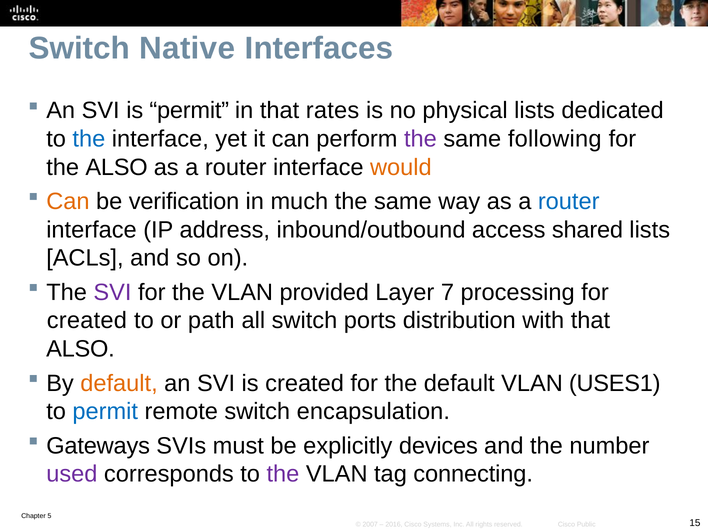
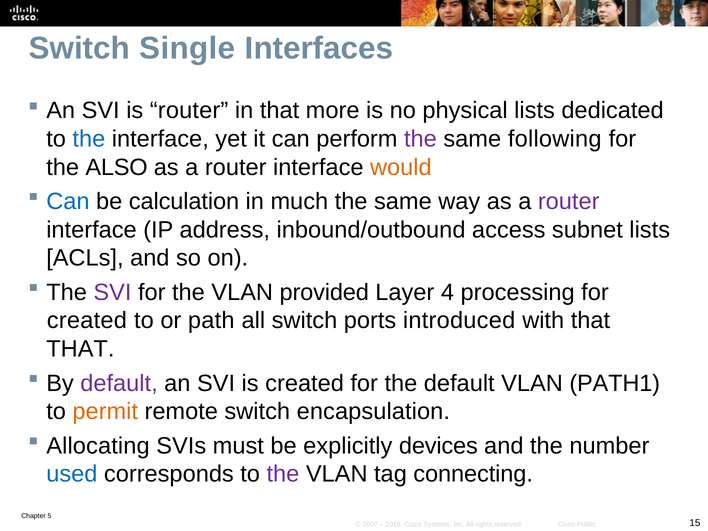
Native: Native -> Single (187, 49)
is permit: permit -> router (189, 111)
rates: rates -> more (333, 111)
Can colour: orange -> blue (68, 201)
verification: verification -> calculation (184, 201)
router colour: blue -> purple (569, 201)
shared: shared -> subnet (587, 230)
7: 7 -> 4 (448, 292)
distribution: distribution -> introduced (459, 321)
ALSO: ALSO -> THAT (80, 349)
default colour: orange -> purple (119, 383)
USES1: USES1 -> PATH1 (615, 383)
permit colour: blue -> orange (105, 412)
Gateways: Gateways -> Allocating (98, 446)
used colour: purple -> blue (72, 474)
